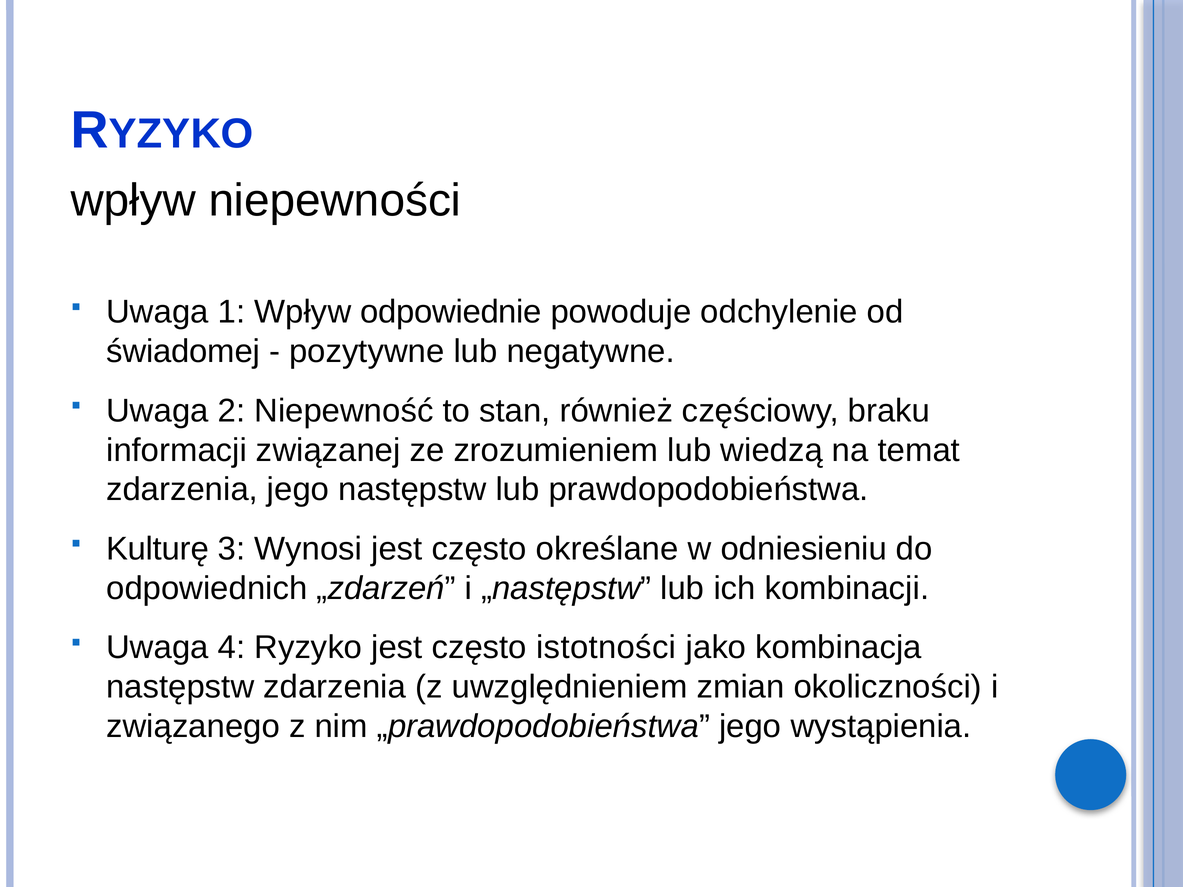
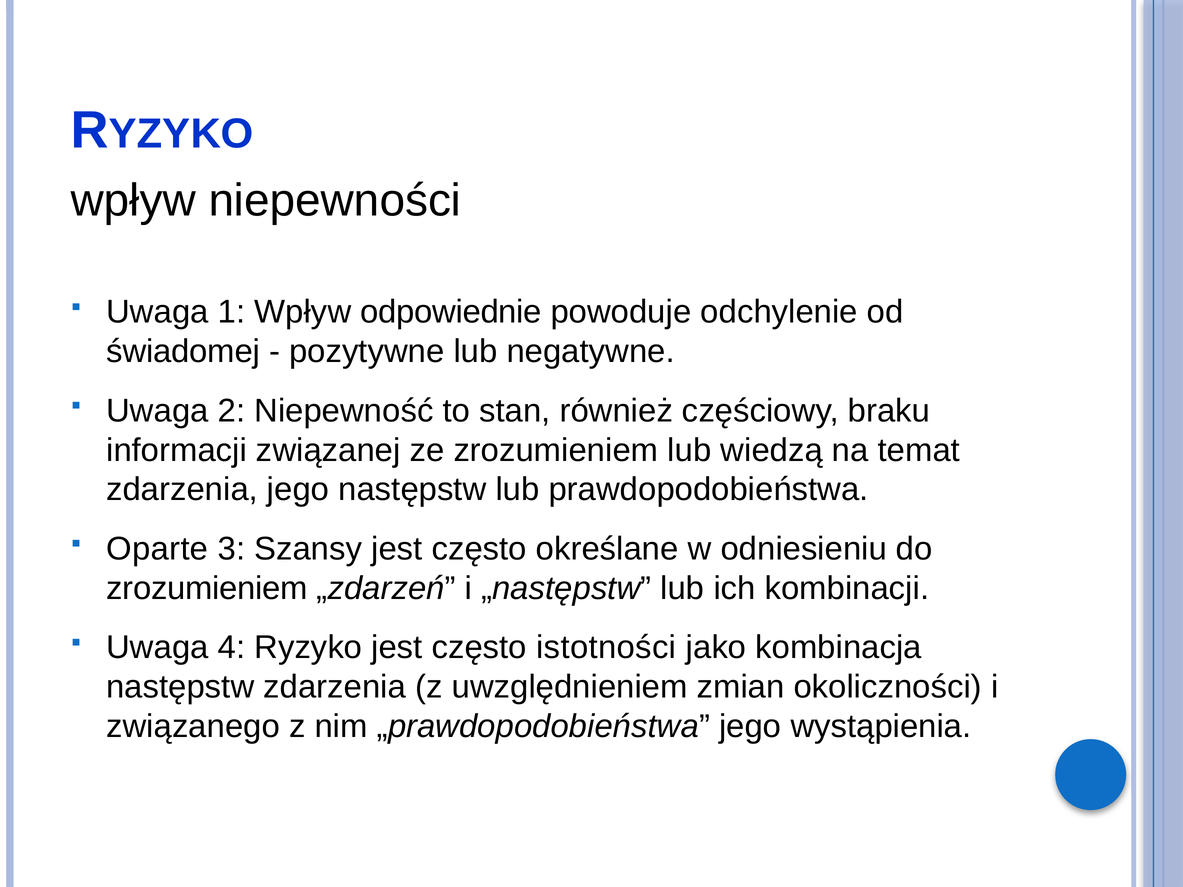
Kulturę: Kulturę -> Oparte (157, 549)
Wynosi: Wynosi -> Szansy (308, 549)
odpowiednich: odpowiednich -> zrozumieniem (207, 588)
